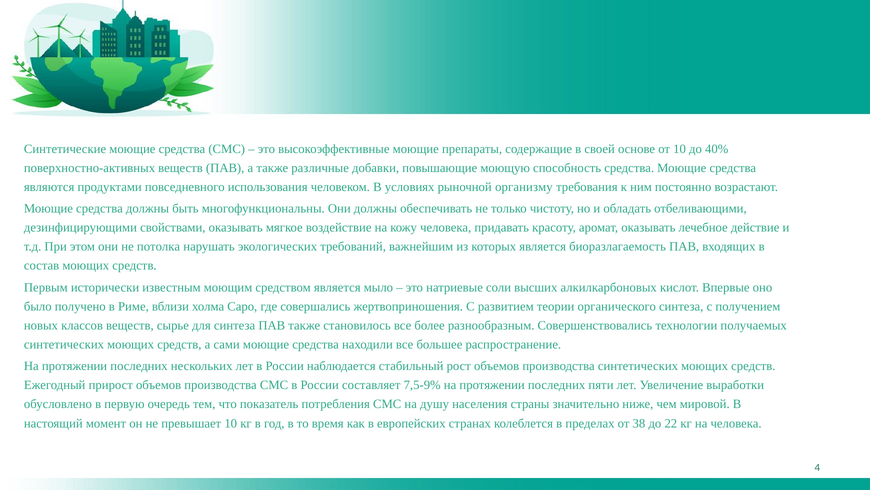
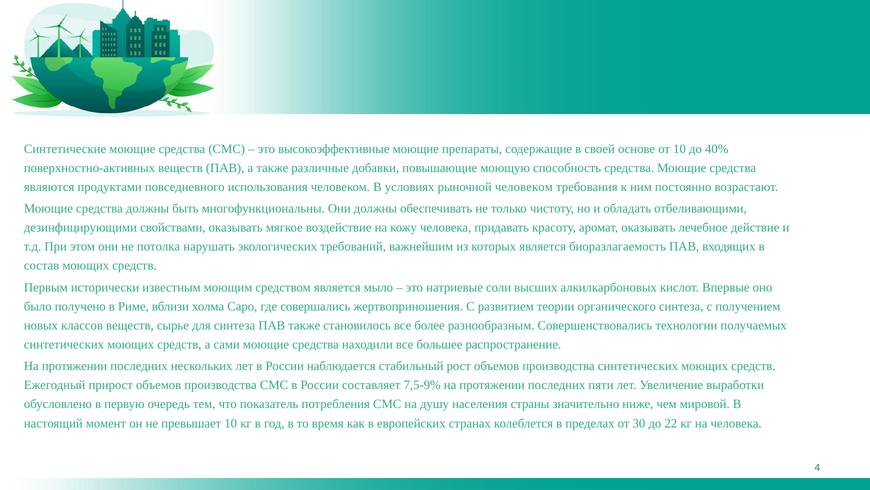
рыночной организму: организму -> человеком (524, 187)
38: 38 -> 30 (639, 423)
